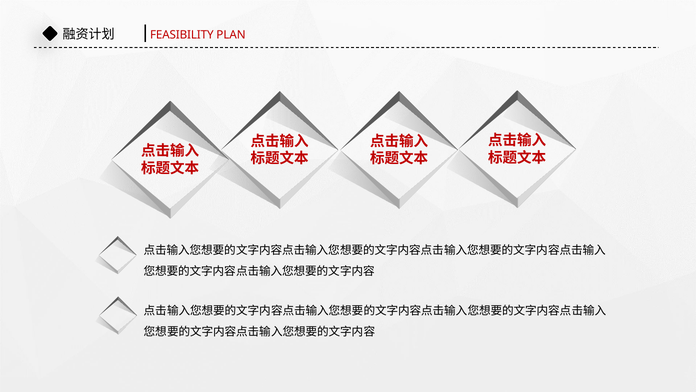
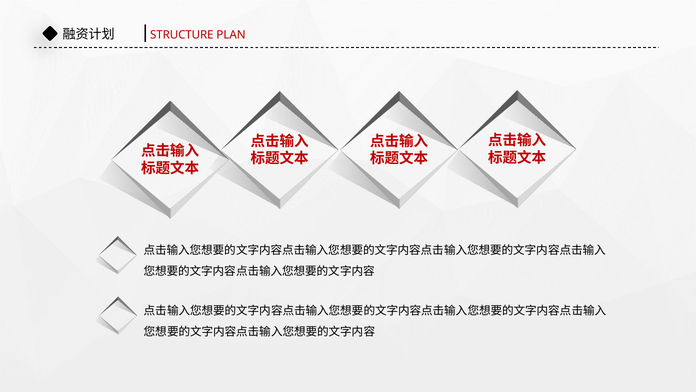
FEASIBILITY: FEASIBILITY -> STRUCTURE (182, 35)
